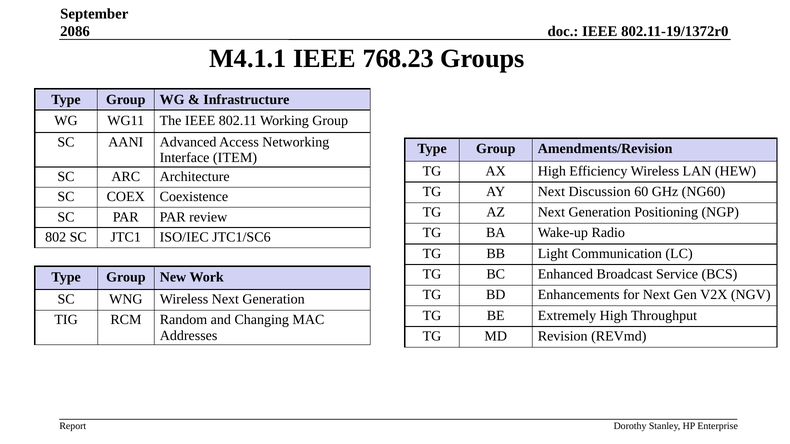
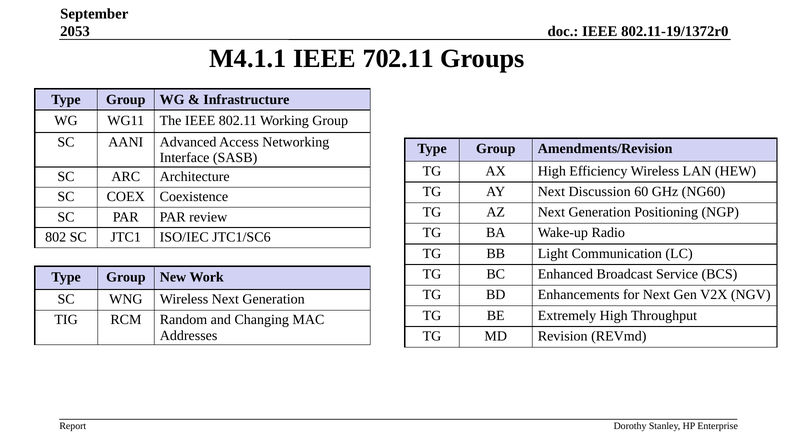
2086: 2086 -> 2053 (75, 32)
768.23: 768.23 -> 702.11 (398, 58)
ITEM: ITEM -> SASB (235, 158)
